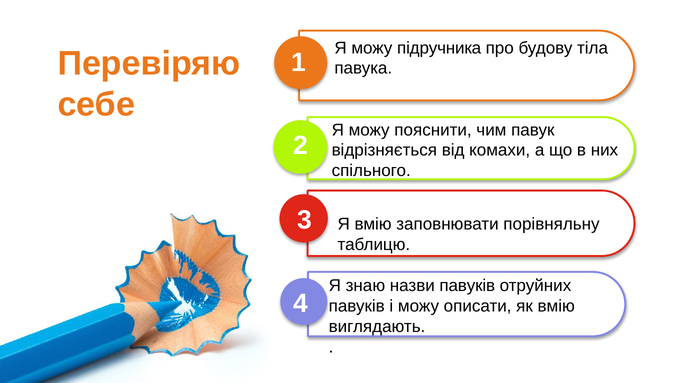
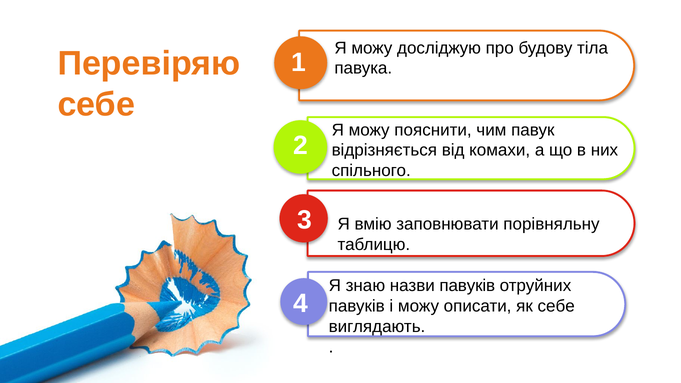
підручника: підручника -> досліджую (439, 48)
як вмію: вмію -> себе (556, 306)
